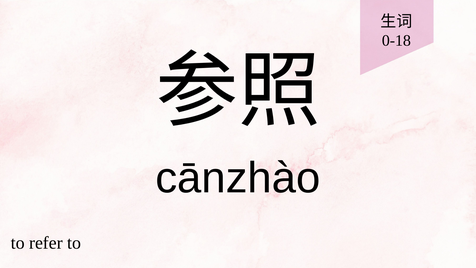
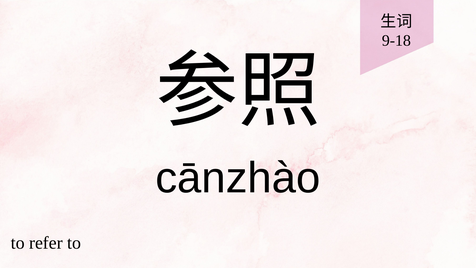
0-18: 0-18 -> 9-18 (396, 41)
